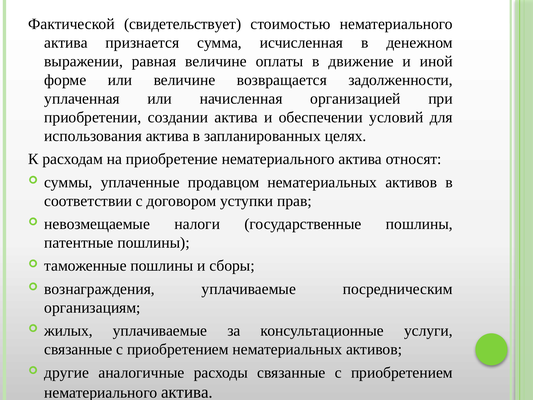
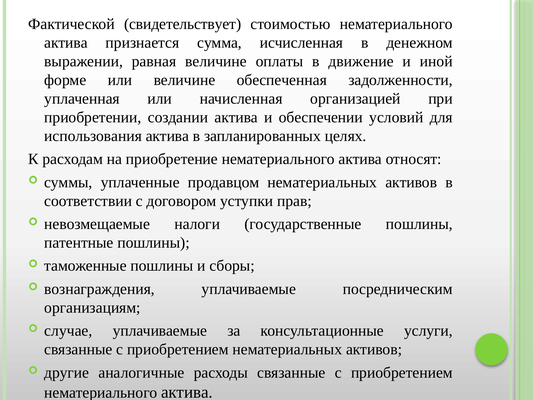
возвращается: возвращается -> обеспеченная (282, 80)
жилых: жилых -> случае (68, 331)
